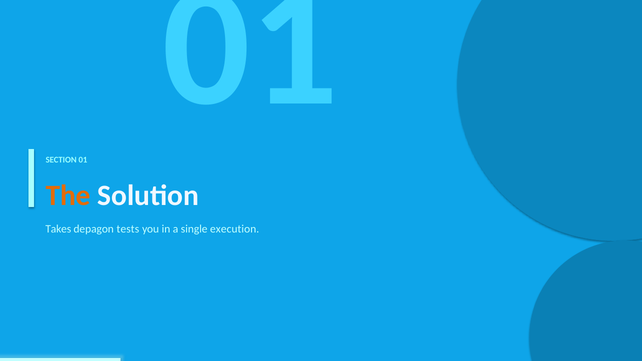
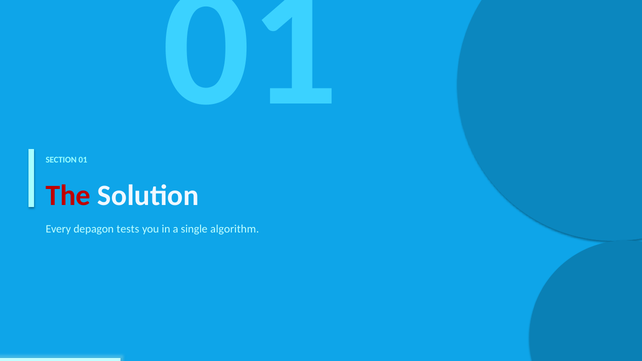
The colour: orange -> red (68, 195)
Takes: Takes -> Every (58, 229)
execution: execution -> algorithm (235, 229)
